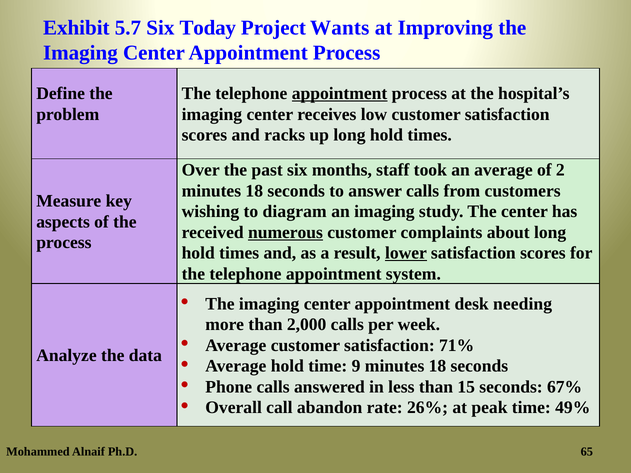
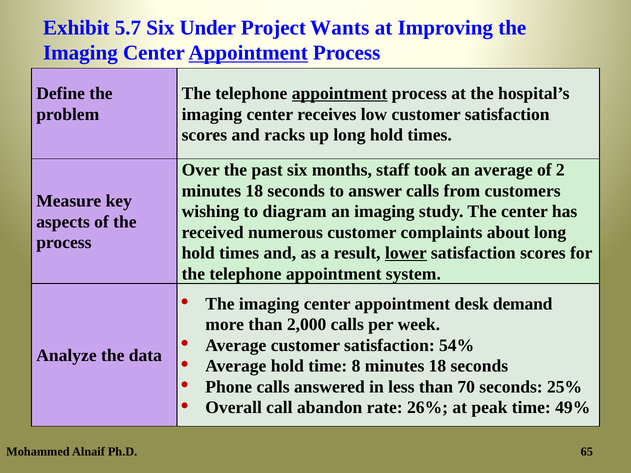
Today: Today -> Under (208, 28)
Appointment underline: none -> present (248, 53)
numerous underline: present -> none (285, 232)
needing: needing -> demand (523, 304)
71%: 71% -> 54% (457, 345)
9: 9 -> 8 (356, 366)
15: 15 -> 70 (466, 387)
67%: 67% -> 25% (565, 387)
